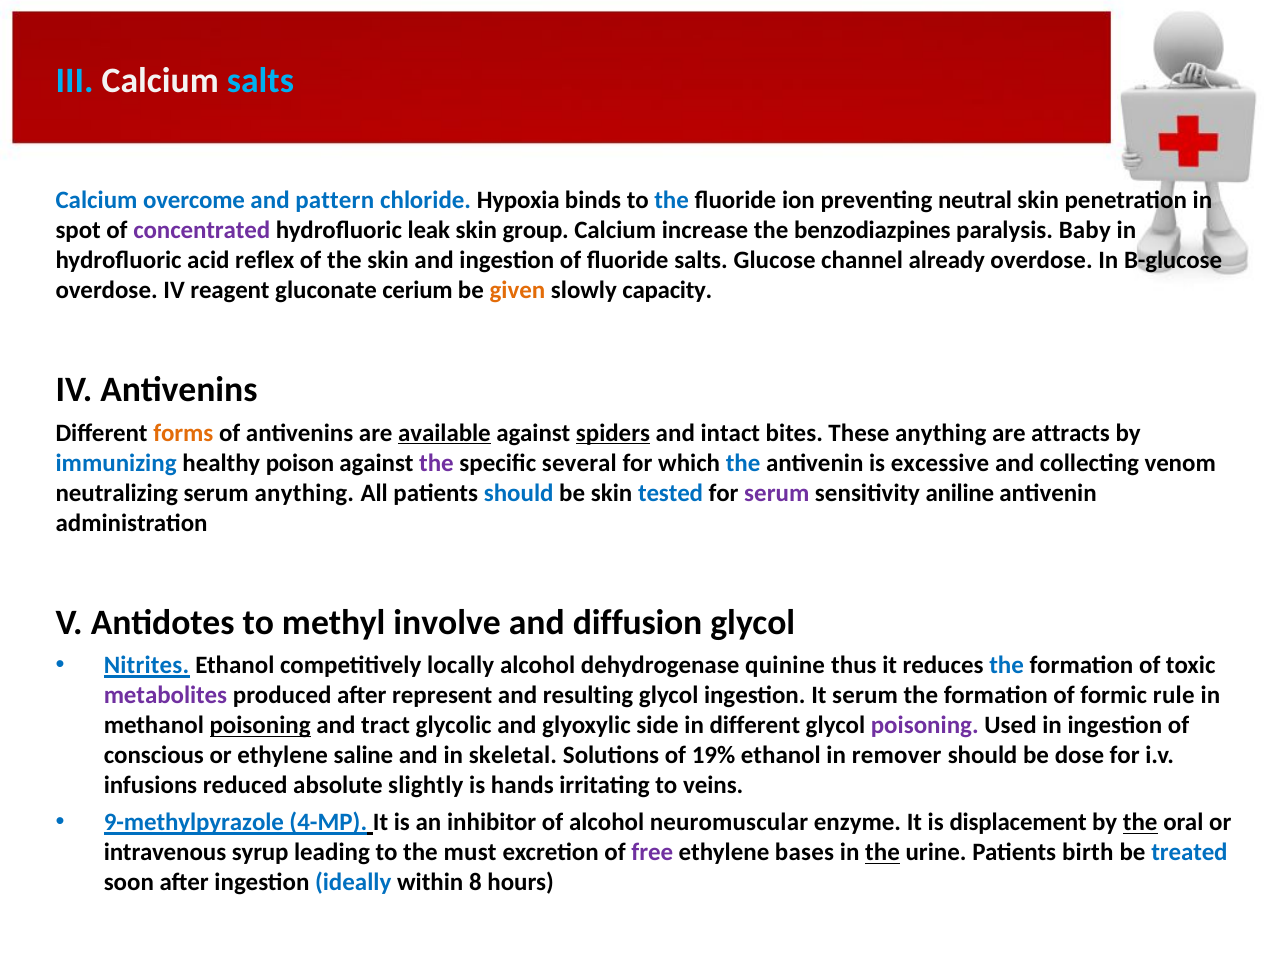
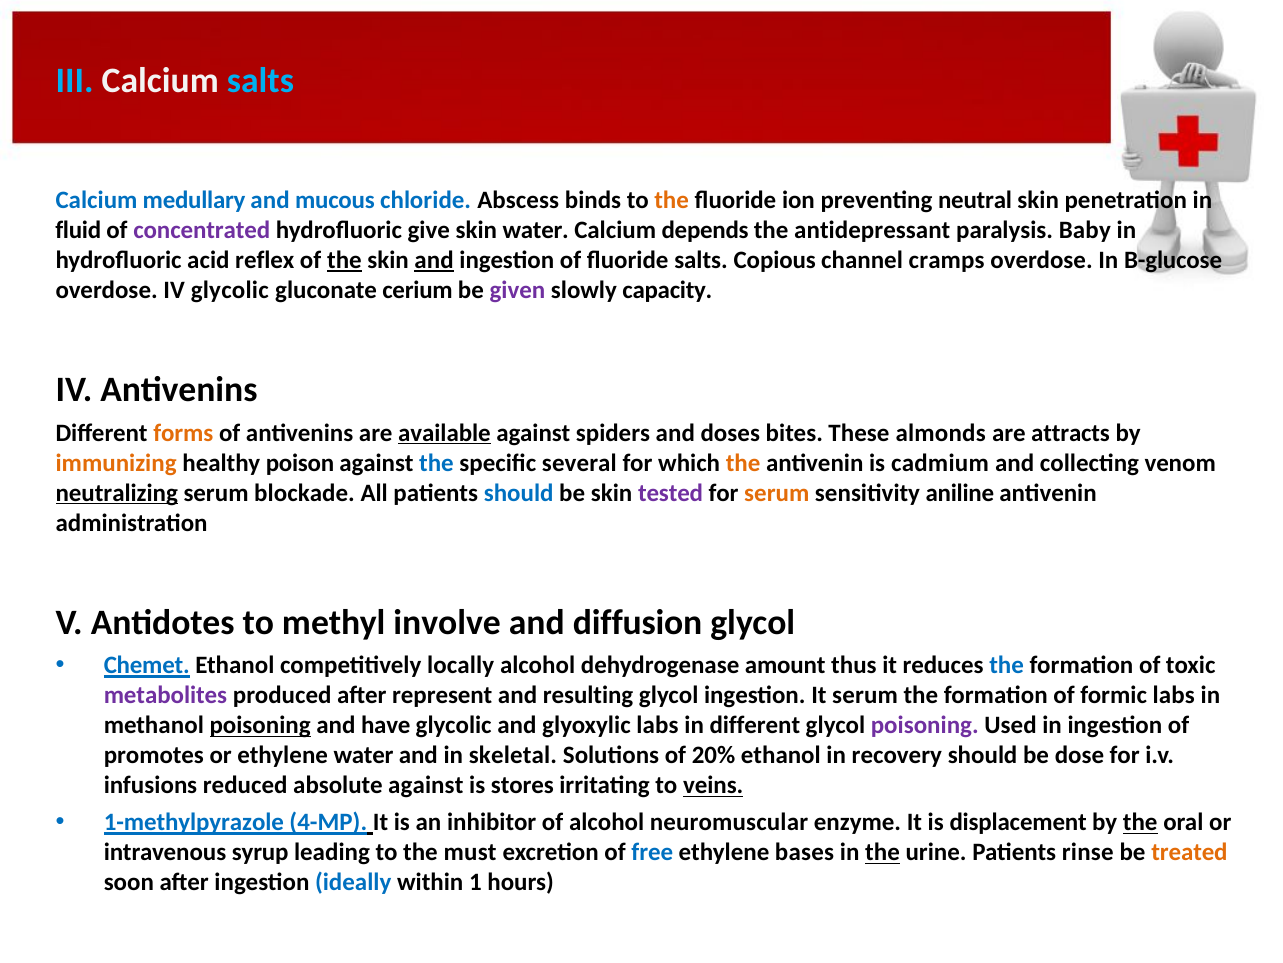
overcome: overcome -> medullary (194, 200)
pattern: pattern -> mucous (335, 200)
Hypoxia: Hypoxia -> Abscess (518, 200)
the colour: blue -> orange (672, 200)
spot: spot -> fluid (78, 230)
leak: leak -> give (429, 230)
skin group: group -> water (536, 230)
increase: increase -> depends (705, 230)
benzodiazpines: benzodiazpines -> antidepressant (872, 230)
the underline: none -> present (344, 260)
and underline: none -> present (434, 260)
Glucose: Glucose -> Copious (775, 260)
already: already -> cramps (947, 260)
IV reagent: reagent -> glycolic (230, 290)
given colour: orange -> purple (517, 290)
spiders underline: present -> none (613, 433)
intact: intact -> doses (730, 433)
These anything: anything -> almonds (941, 433)
immunizing colour: blue -> orange (116, 463)
the colour: purple -> blue (437, 463)
the colour: blue -> orange (743, 463)
excessive: excessive -> cadmium (940, 463)
neutralizing underline: none -> present (117, 492)
serum anything: anything -> blockade (305, 492)
tested colour: blue -> purple (671, 492)
serum colour: purple -> orange (777, 492)
Nitrites: Nitrites -> Chemet (147, 665)
quinine: quinine -> amount (785, 665)
formic rule: rule -> labs (1174, 695)
tract: tract -> have (386, 725)
glyoxylic side: side -> labs (657, 725)
conscious: conscious -> promotes (154, 755)
ethylene saline: saline -> water (363, 755)
19%: 19% -> 20% (714, 755)
remover: remover -> recovery (897, 755)
absolute slightly: slightly -> against (426, 785)
hands: hands -> stores (522, 785)
veins underline: none -> present (713, 785)
9-methylpyrazole: 9-methylpyrazole -> 1-methylpyrazole (194, 822)
free colour: purple -> blue (652, 852)
birth: birth -> rinse (1088, 852)
treated colour: blue -> orange (1189, 852)
8: 8 -> 1 (475, 882)
